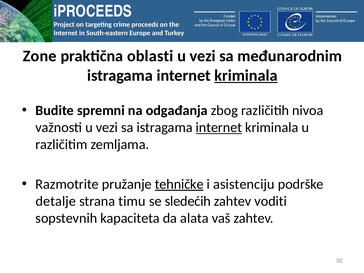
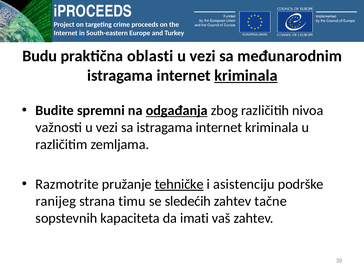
Zone: Zone -> Budu (40, 56)
odgađanja underline: none -> present (177, 111)
internet underline: present -> none (219, 128)
detalje: detalje -> ranijeg (56, 201)
voditi: voditi -> tačne (271, 201)
alata: alata -> imati (195, 218)
